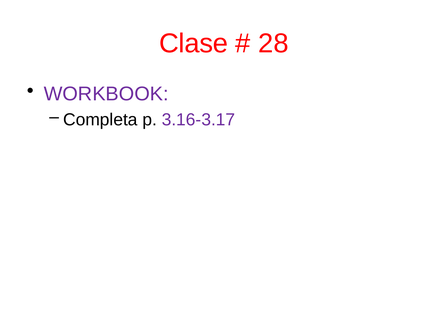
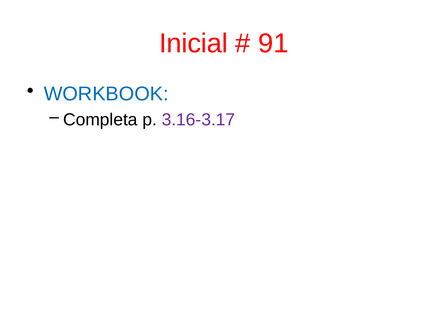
Clase: Clase -> Inicial (194, 43)
28: 28 -> 91 (273, 43)
WORKBOOK colour: purple -> blue (106, 94)
